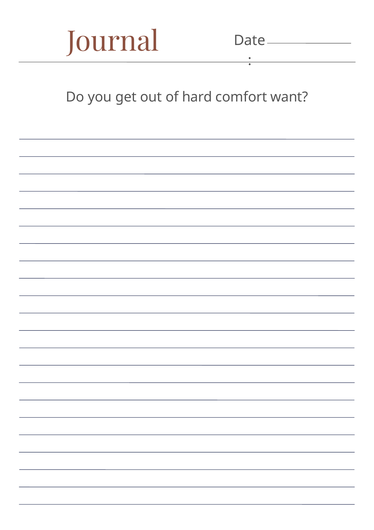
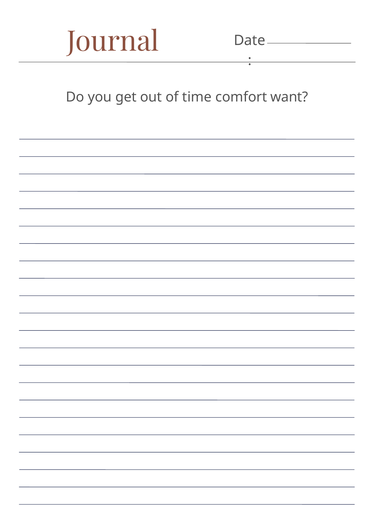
hard: hard -> time (197, 97)
